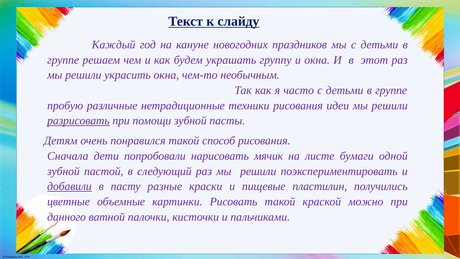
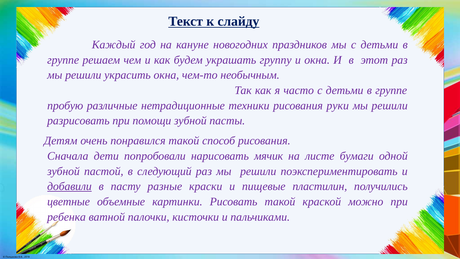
идеи: идеи -> руки (338, 106)
разрисовать underline: present -> none (78, 121)
данного: данного -> ребенка (67, 217)
